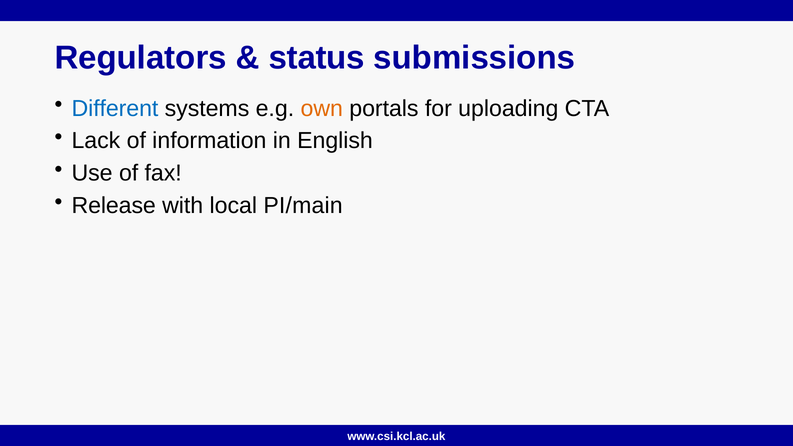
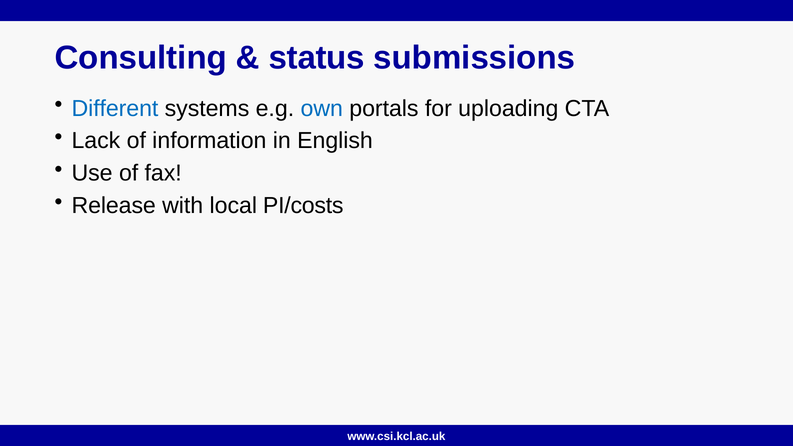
Regulators: Regulators -> Consulting (141, 58)
own colour: orange -> blue (322, 108)
PI/main: PI/main -> PI/costs (303, 206)
